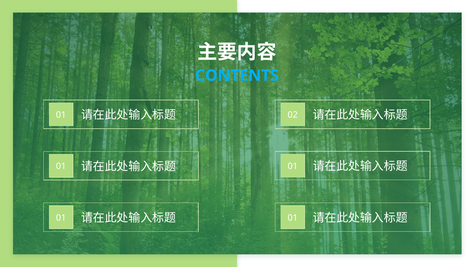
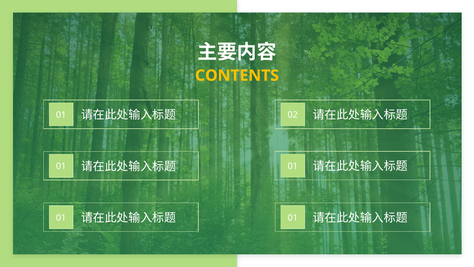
CONTENTS colour: light blue -> yellow (237, 75)
